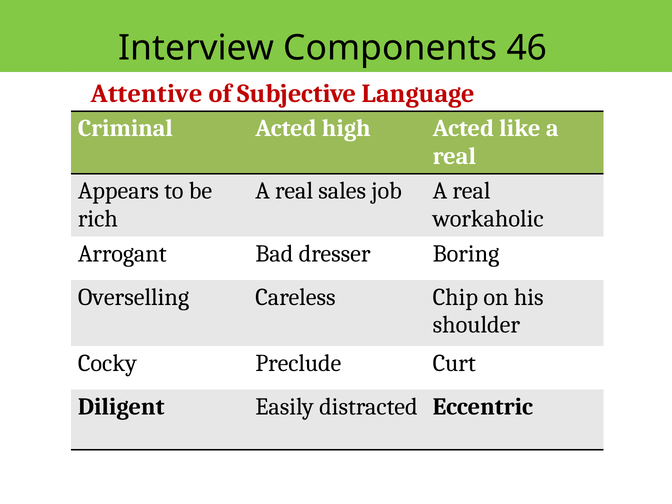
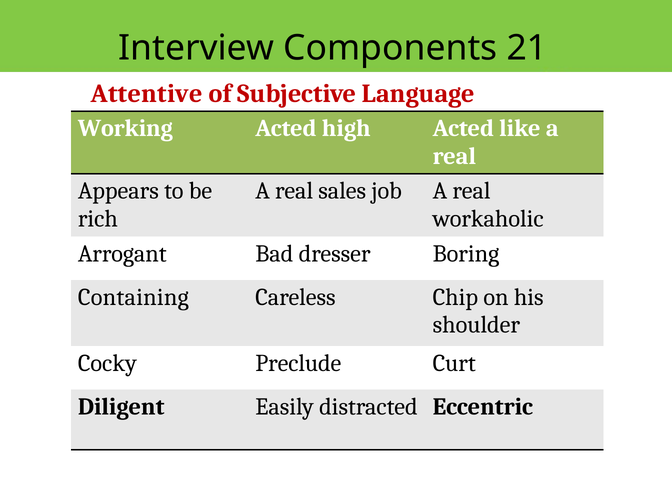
46: 46 -> 21 (527, 48)
Criminal: Criminal -> Working (125, 128)
Overselling: Overselling -> Containing (133, 297)
